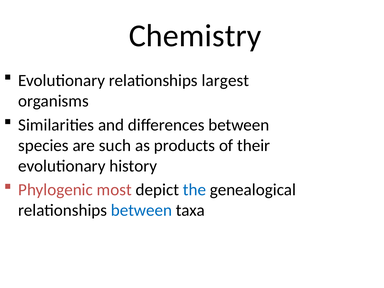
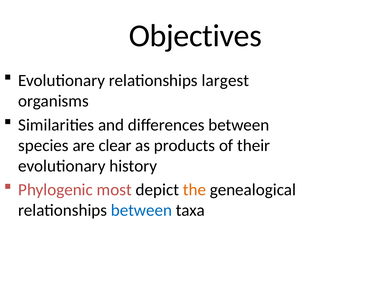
Chemistry: Chemistry -> Objectives (195, 36)
such: such -> clear (115, 145)
the colour: blue -> orange (194, 190)
